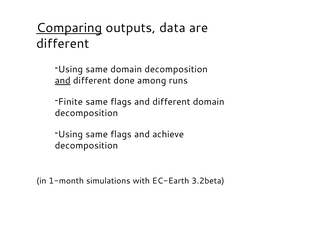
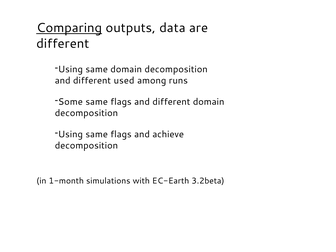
and underline: present -> none (63, 81)
done: done -> used (124, 81)
Finite: Finite -> Some (70, 102)
